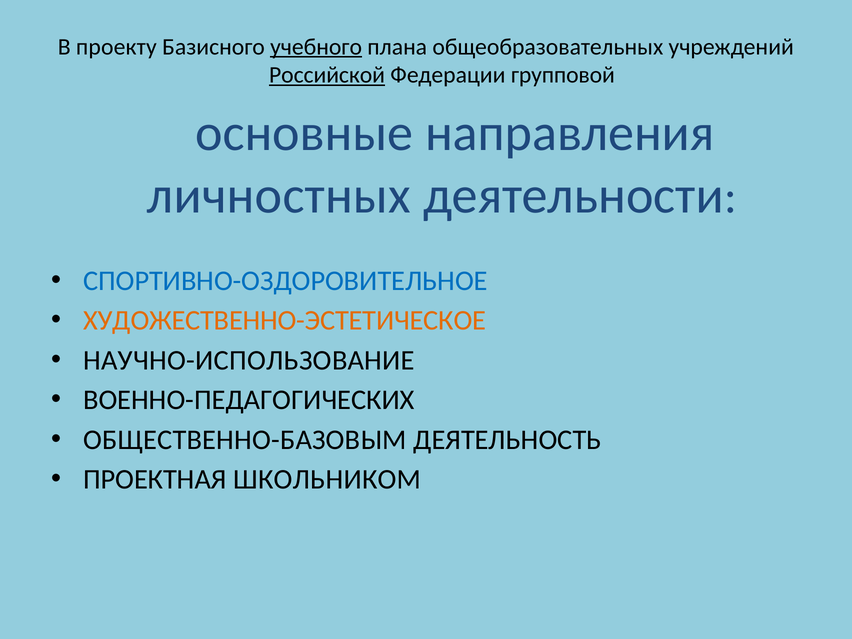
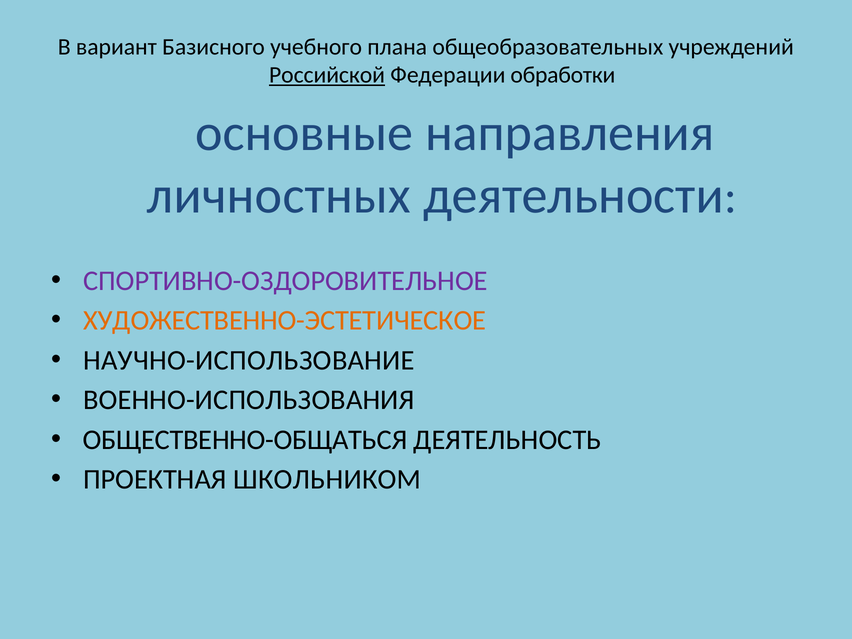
проекту: проекту -> вариант (116, 47)
учебного underline: present -> none (316, 47)
групповой: групповой -> обработки (563, 75)
СПОРТИВНО-ОЗДОРОВИТЕЛЬНОЕ colour: blue -> purple (285, 281)
ВОЕННО-ПЕДАГОГИЧЕСКИХ: ВОЕННО-ПЕДАГОГИЧЕСКИХ -> ВОЕННО-ИСПОЛЬЗОВАНИЯ (249, 400)
ОБЩЕСТВЕННО-БАЗОВЫМ: ОБЩЕСТВЕННО-БАЗОВЫМ -> ОБЩЕСТВЕННО-ОБЩАТЬСЯ (245, 440)
